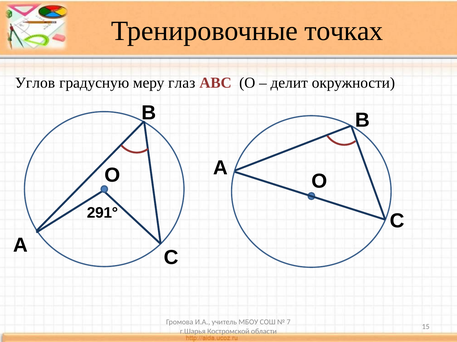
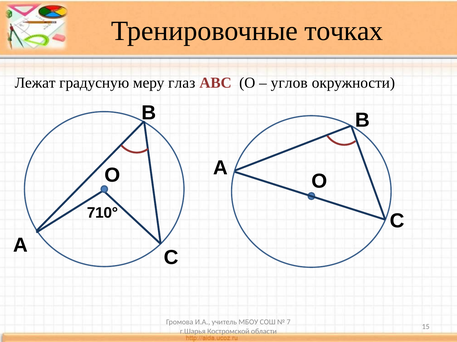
Углов: Углов -> Лежат (35, 83)
делит: делит -> углов (289, 83)
291°: 291° -> 710° (102, 213)
